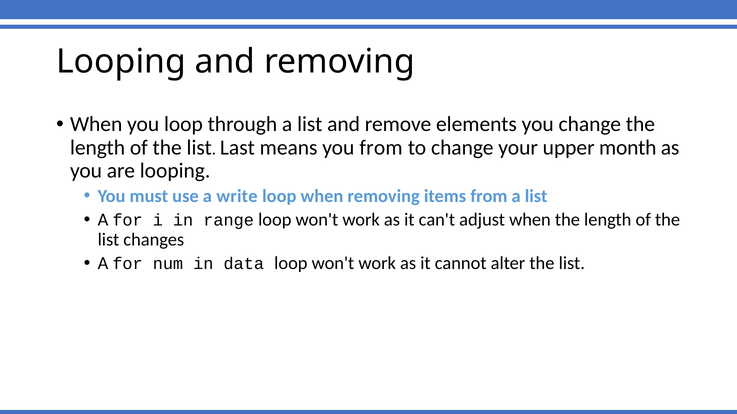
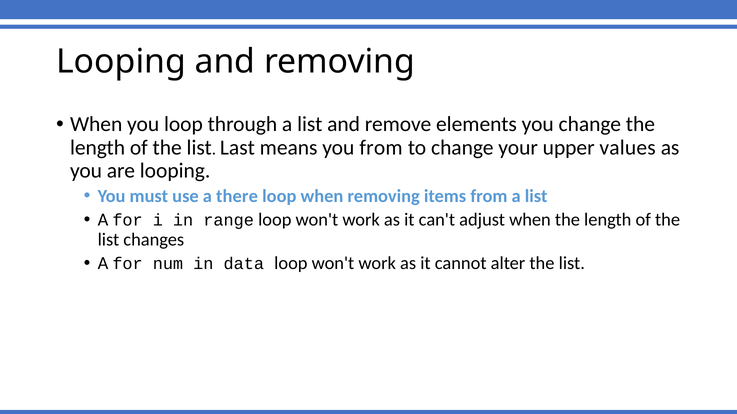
month: month -> values (628, 148)
write: write -> there (237, 196)
